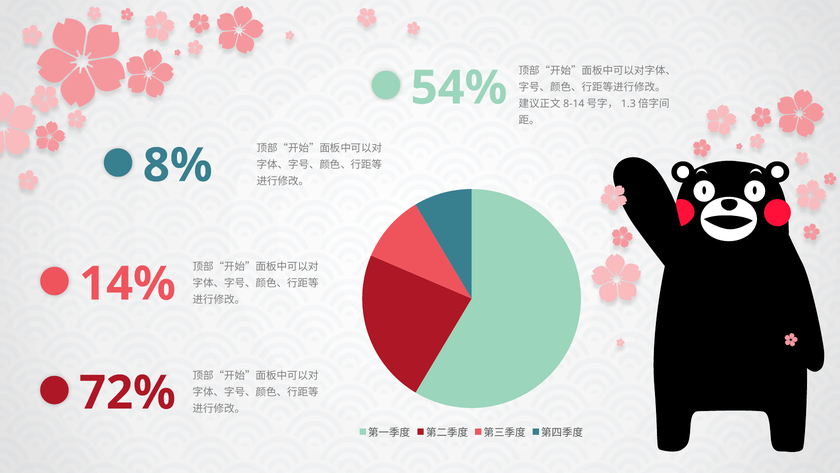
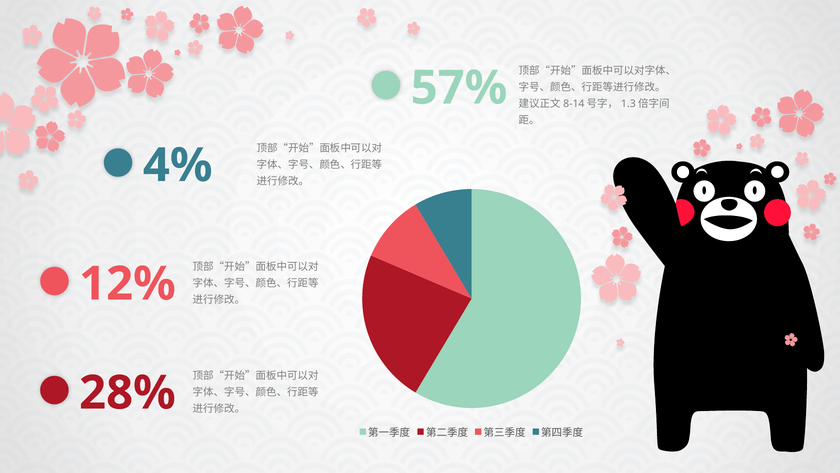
54%: 54% -> 57% (459, 88)
8%: 8% -> 4% (178, 165)
14%: 14% -> 12% (127, 284)
72%: 72% -> 28% (127, 393)
